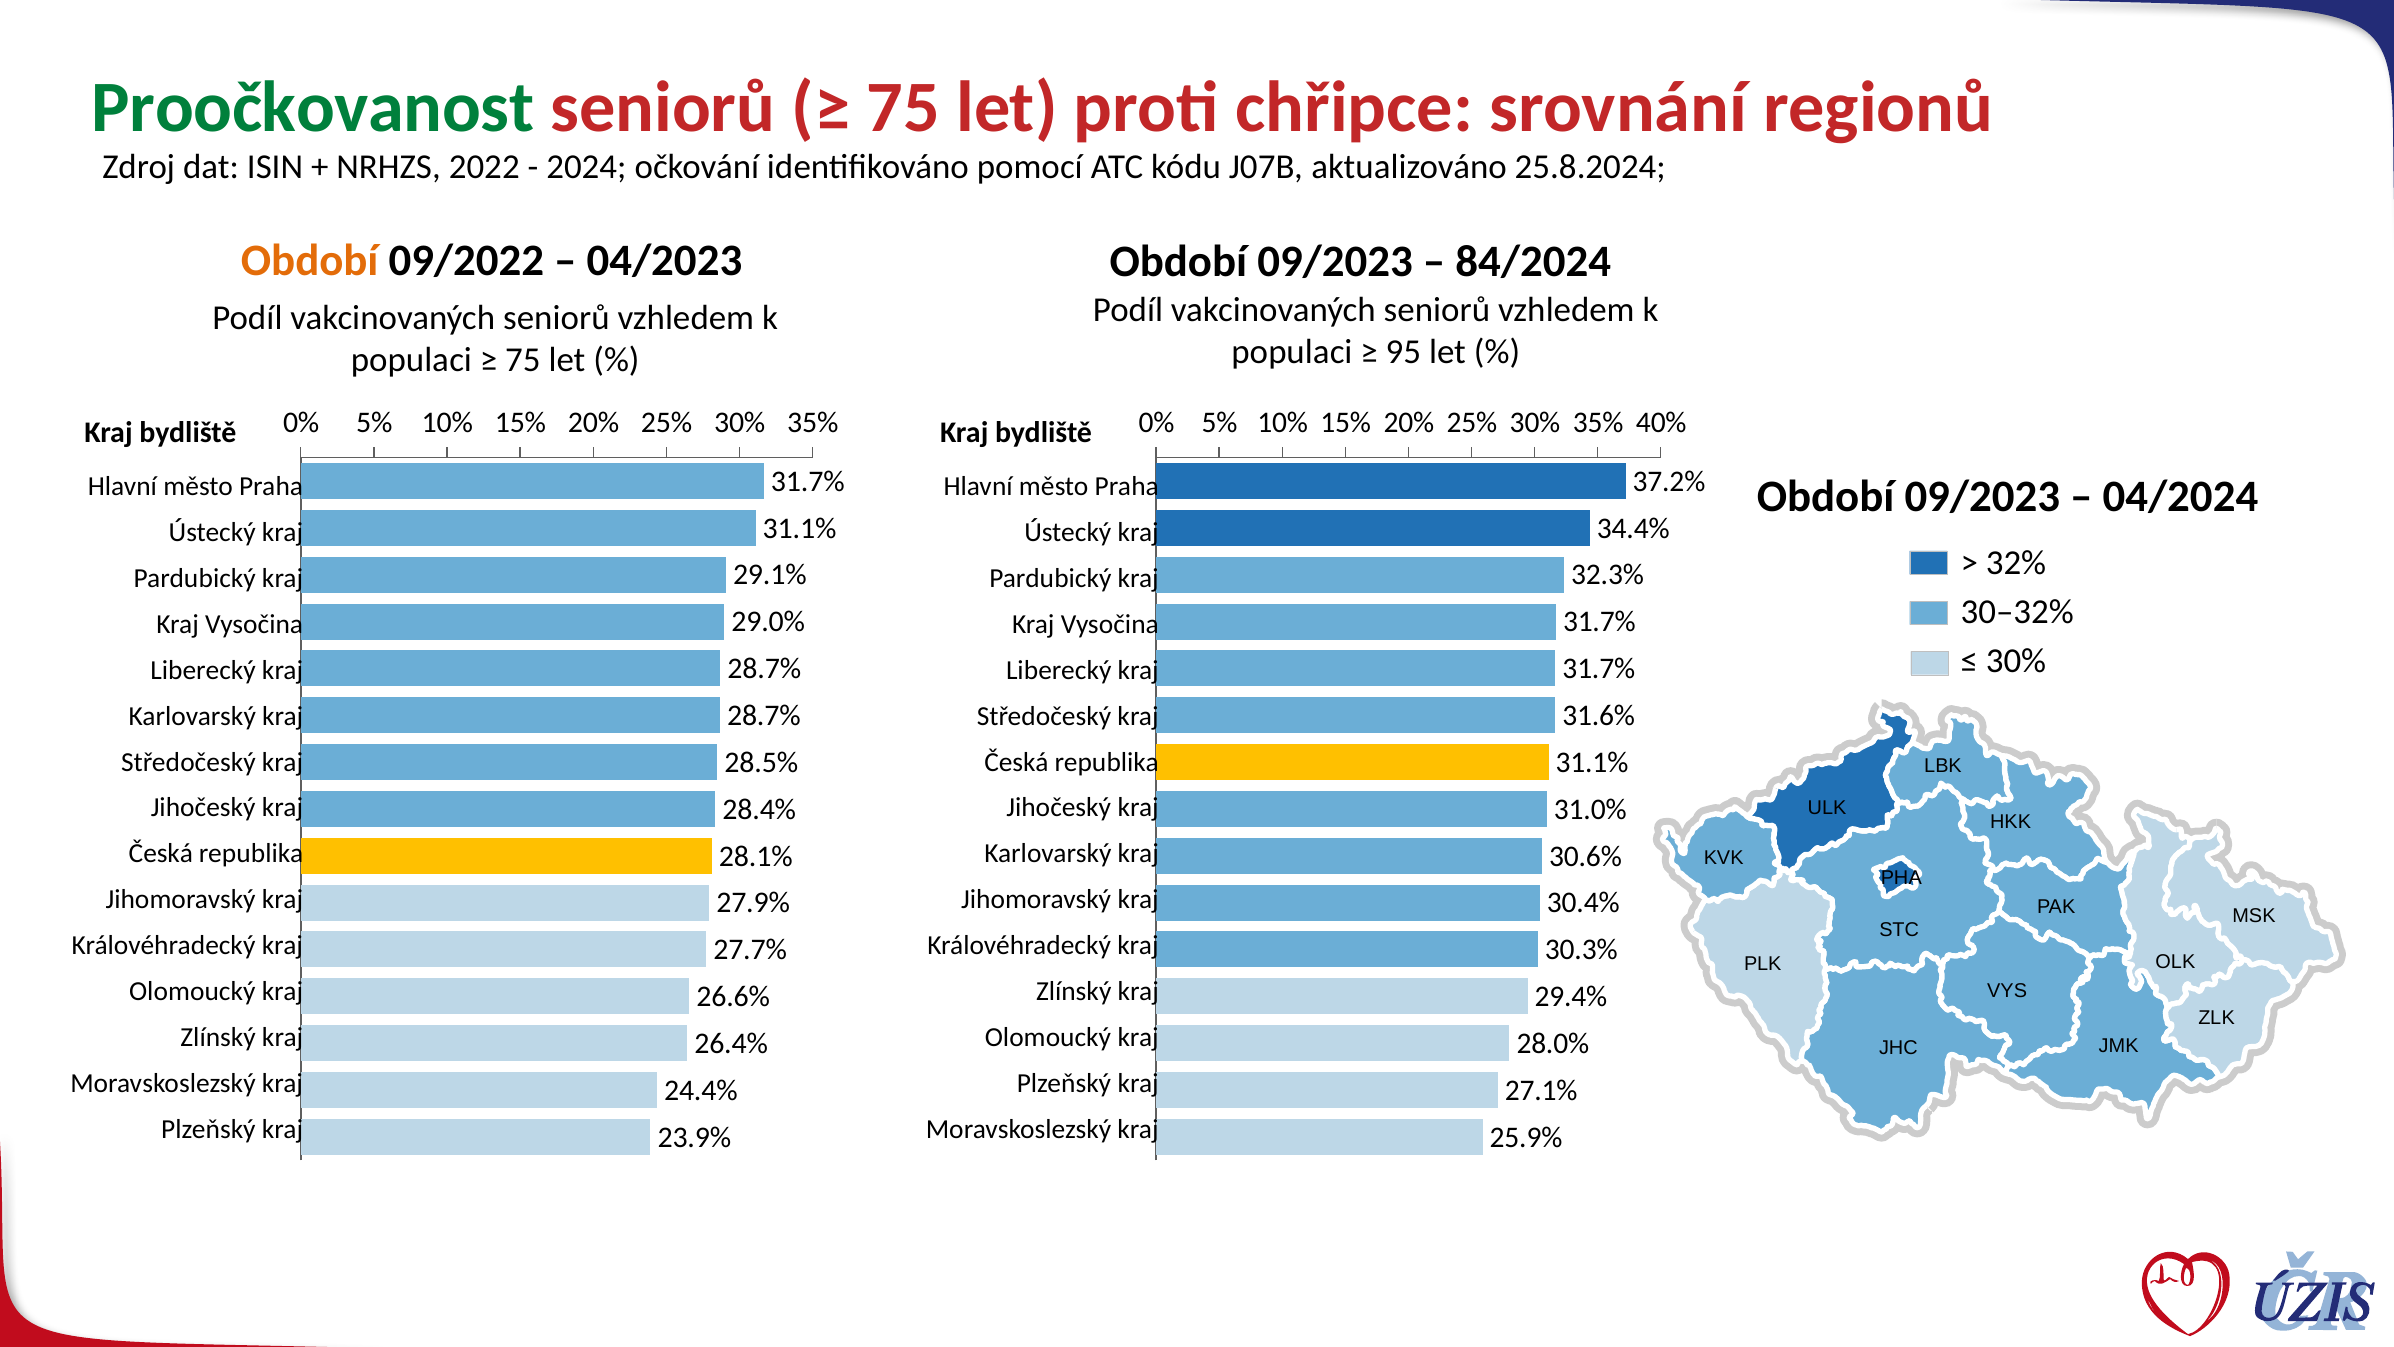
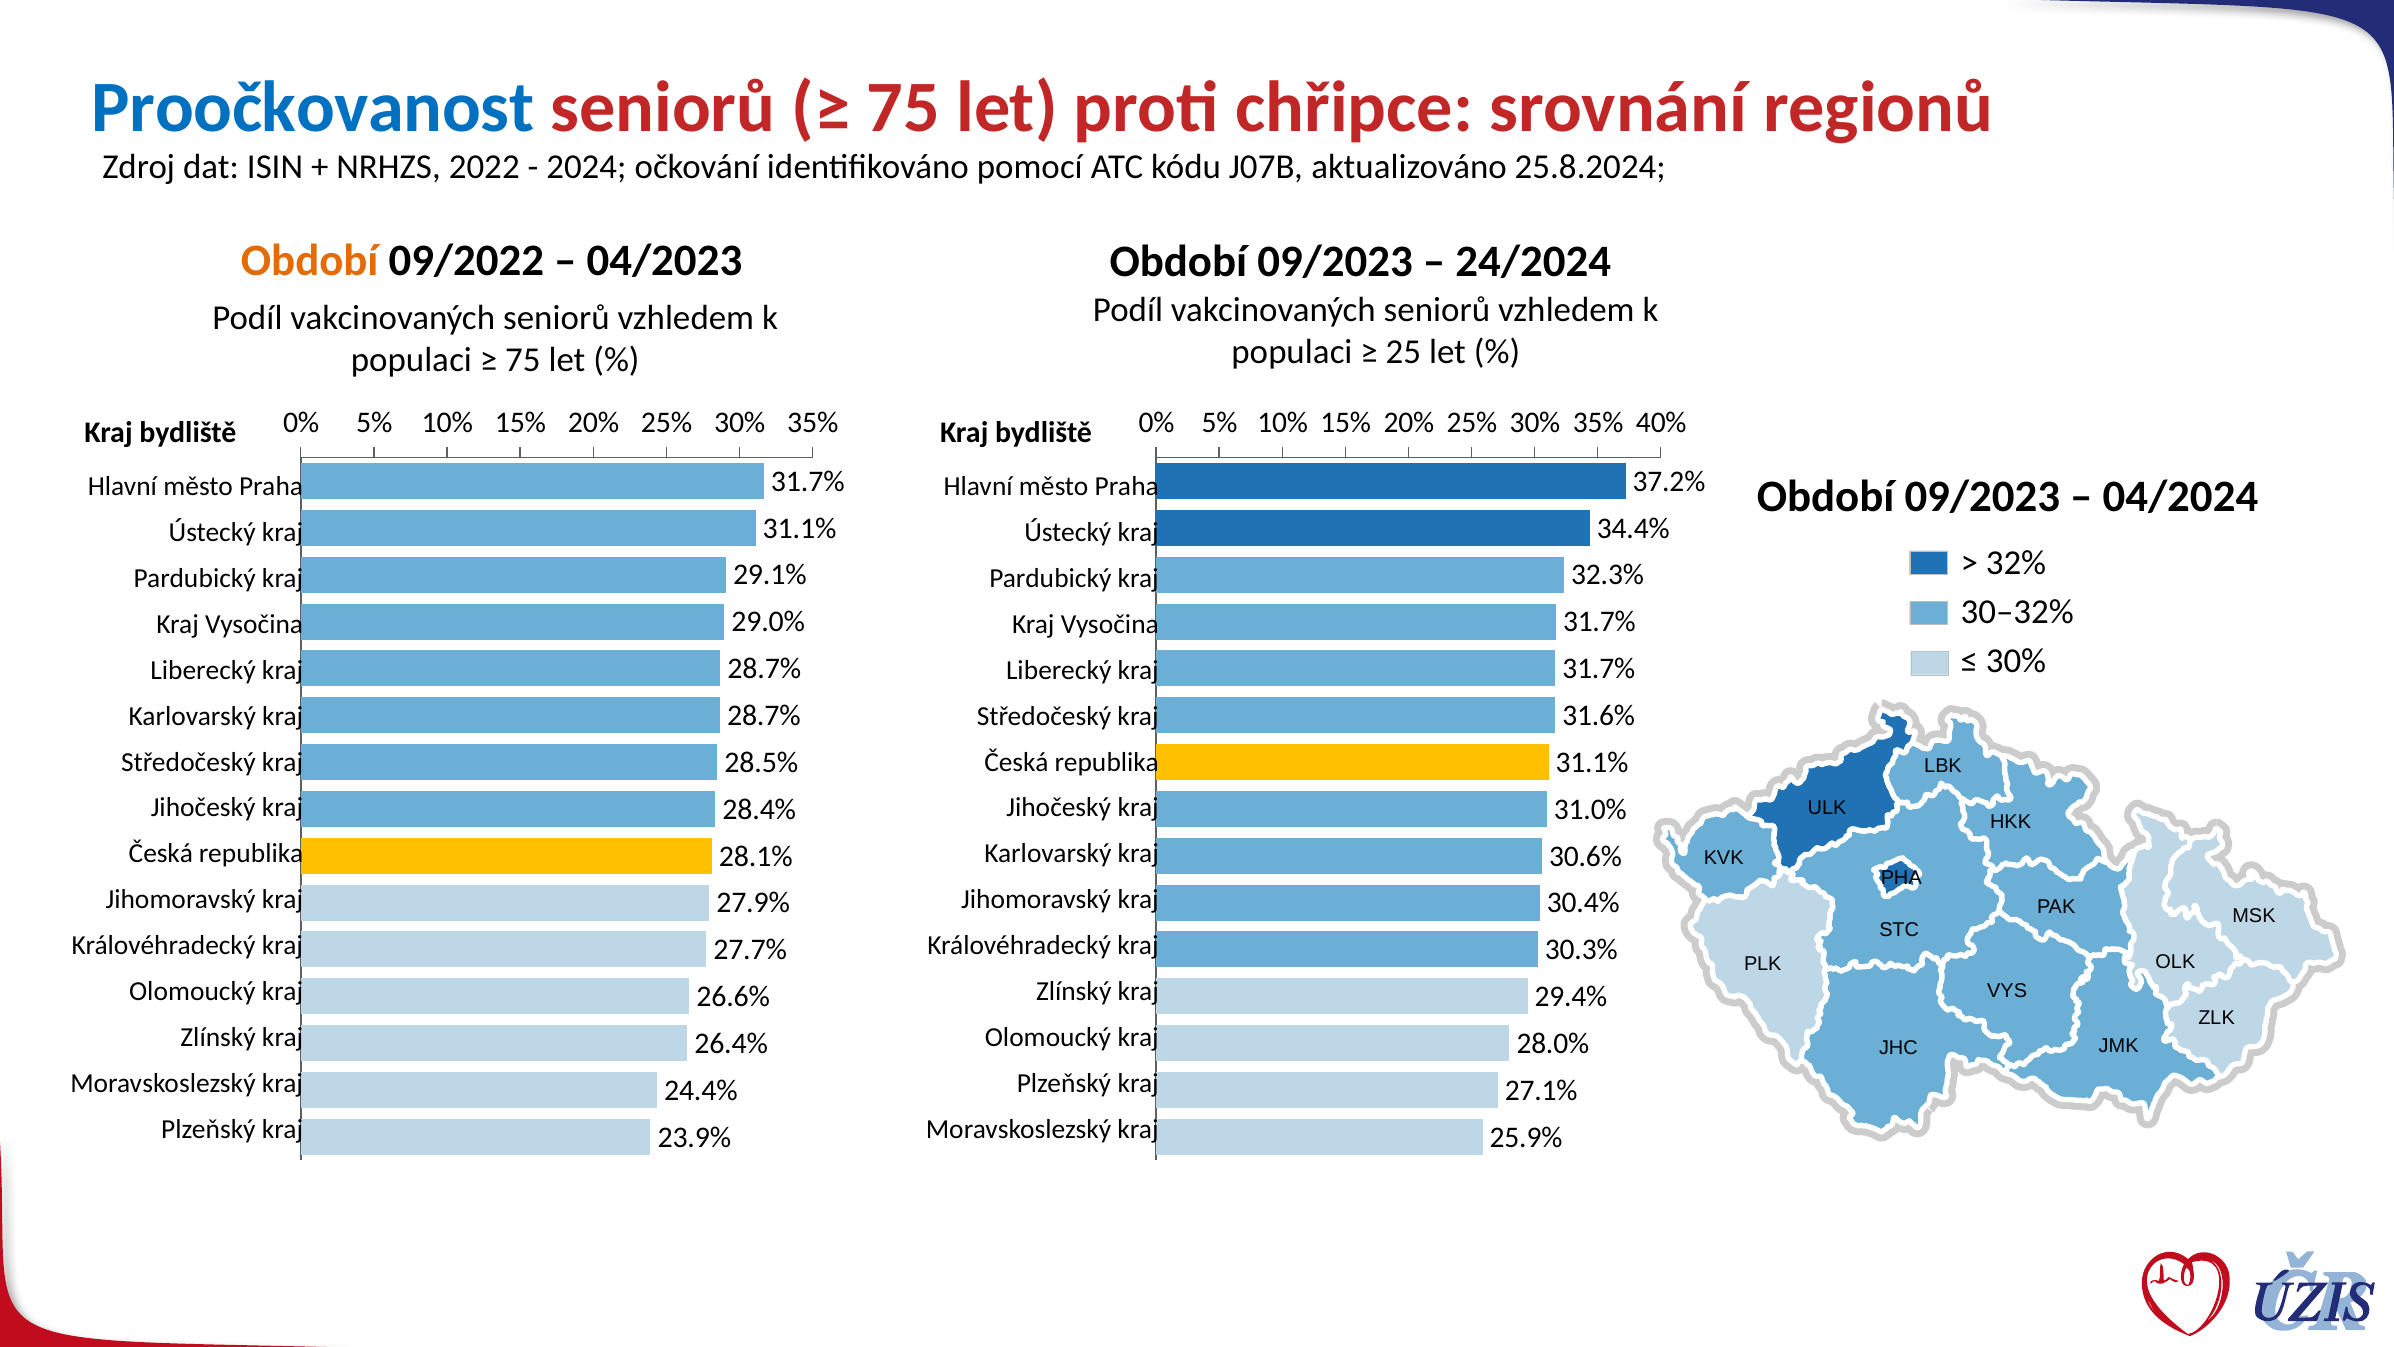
Proočkovanost colour: green -> blue (313, 107)
84/2024: 84/2024 -> 24/2024 (1533, 261)
95: 95 -> 25 (1403, 352)
